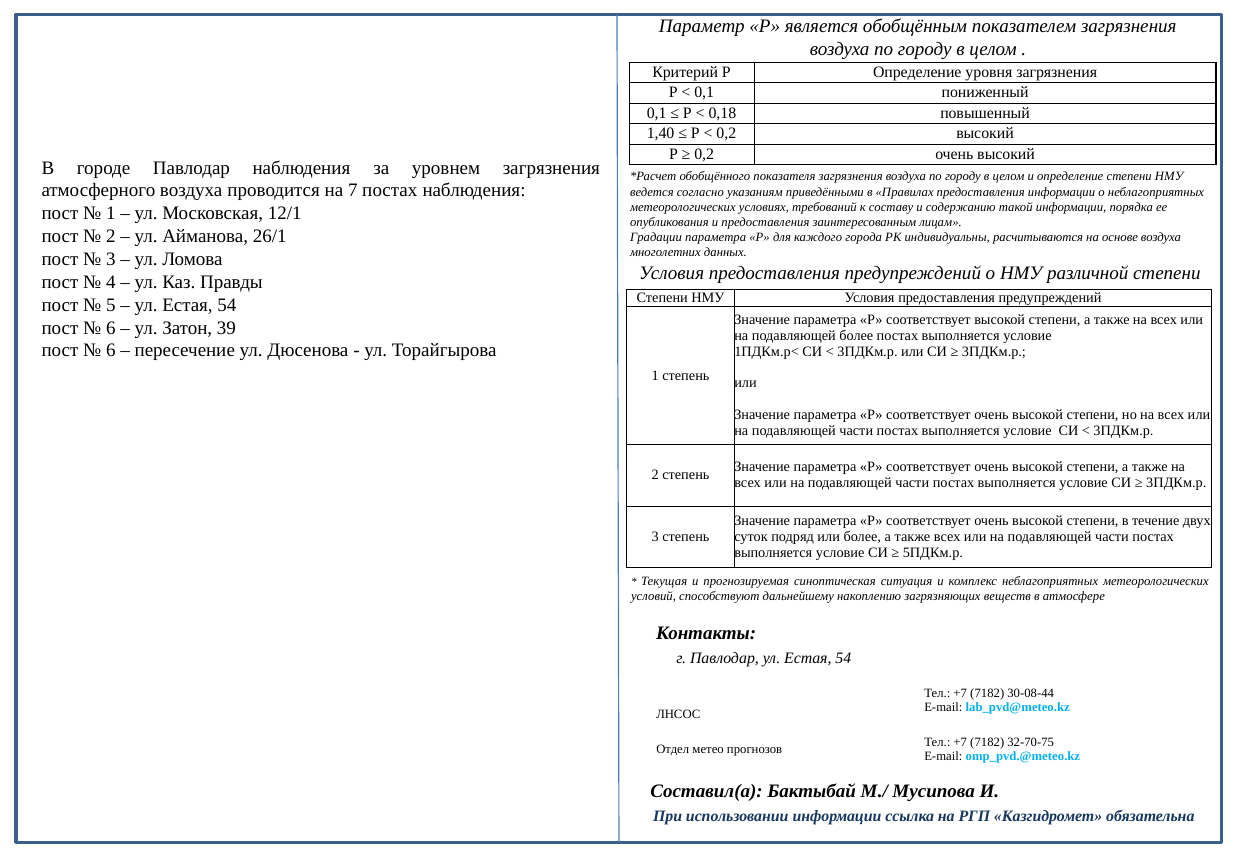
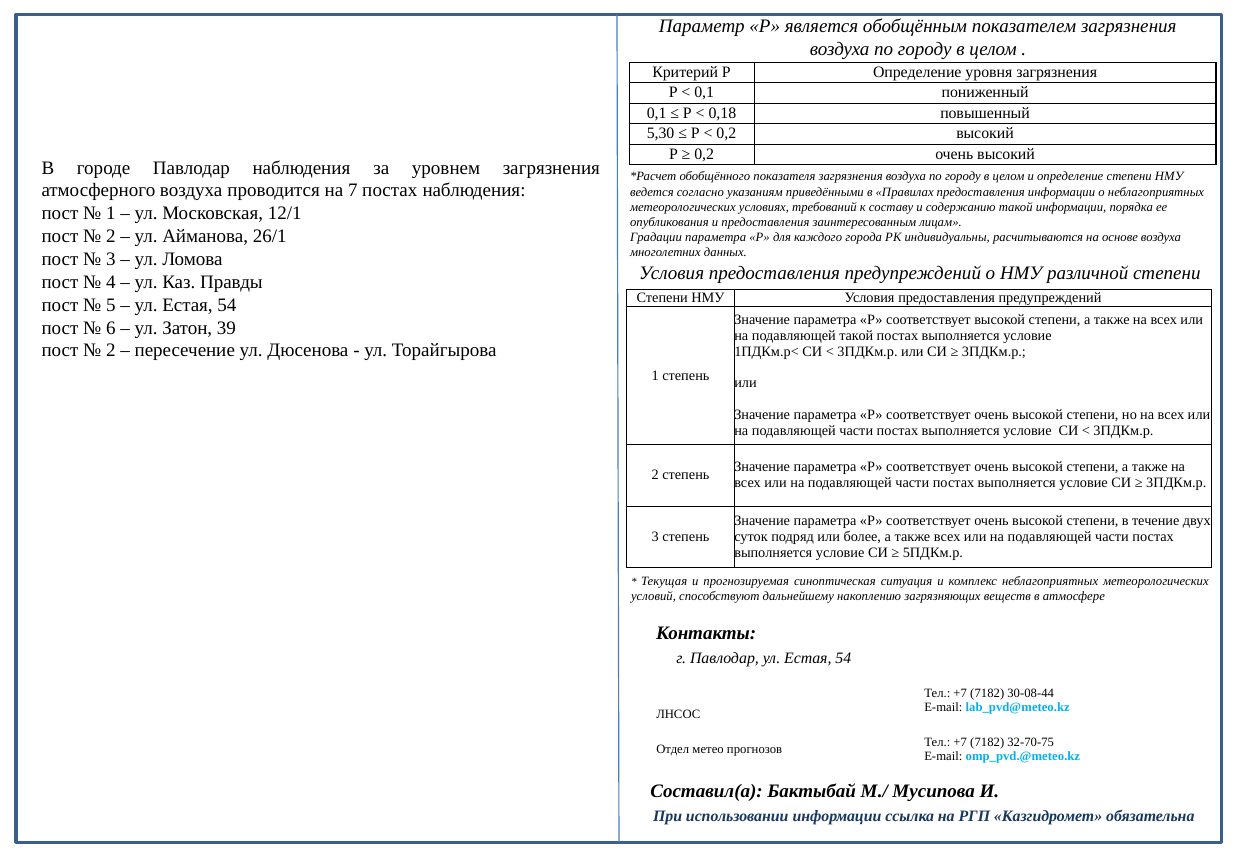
1,40: 1,40 -> 5,30 (661, 134)
подавляющей более: более -> такой (856, 336)
6: 6 -> 2 (111, 351)
